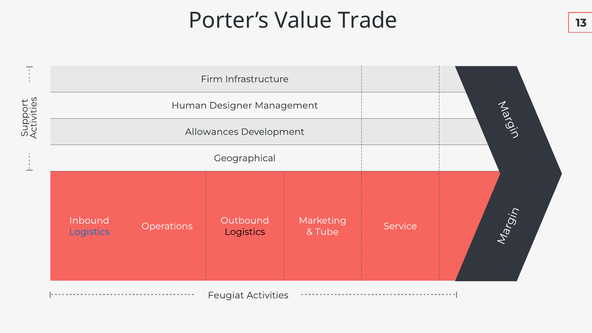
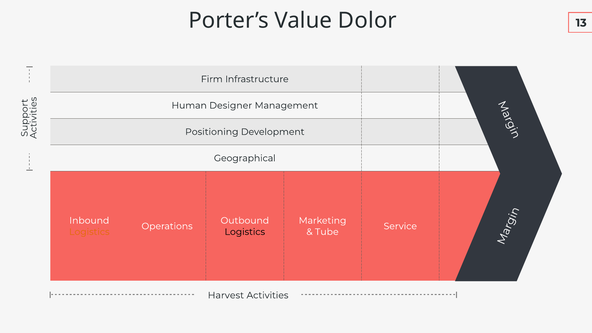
Trade: Trade -> Dolor (367, 20)
Allowances: Allowances -> Positioning (212, 132)
Logistics colour: blue -> orange (89, 232)
Feugiat: Feugiat -> Harvest (226, 295)
